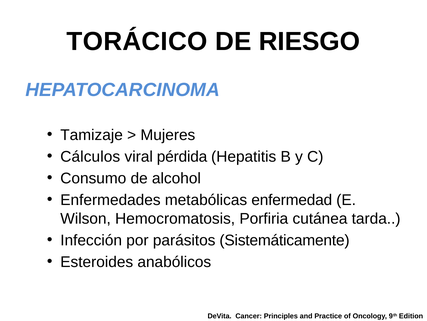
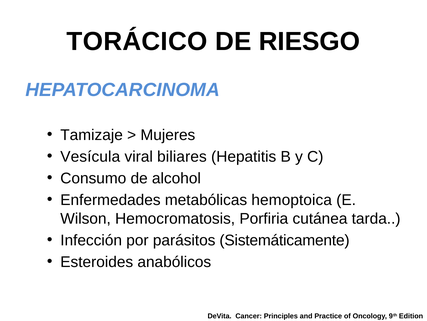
Cálculos: Cálculos -> Vesícula (90, 156)
pérdida: pérdida -> biliares (182, 156)
enfermedad: enfermedad -> hemoptoica (292, 200)
